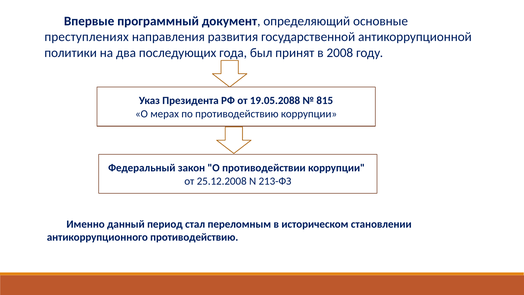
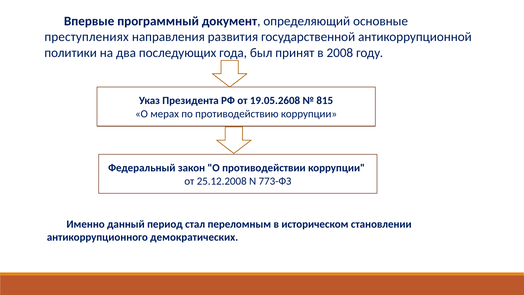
19.05.2088: 19.05.2088 -> 19.05.2608 (275, 101)
213-ФЗ: 213-ФЗ -> 773-ФЗ (275, 181)
антикоррупционного противодействию: противодействию -> демократических (194, 237)
